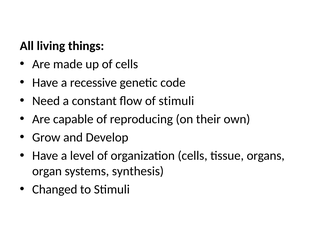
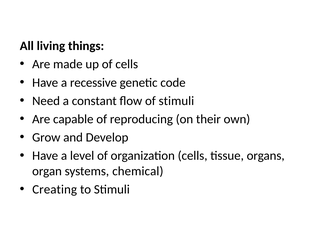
synthesis: synthesis -> chemical (138, 171)
Changed: Changed -> Creating (55, 190)
